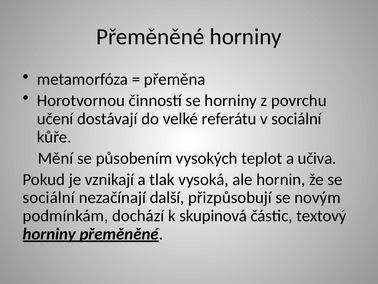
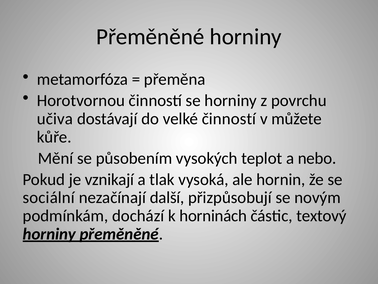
učení: učení -> učiva (55, 119)
velké referátu: referátu -> činností (229, 119)
v sociální: sociální -> můžete (297, 119)
učiva: učiva -> nebo (317, 158)
skupinová: skupinová -> horninách (213, 215)
